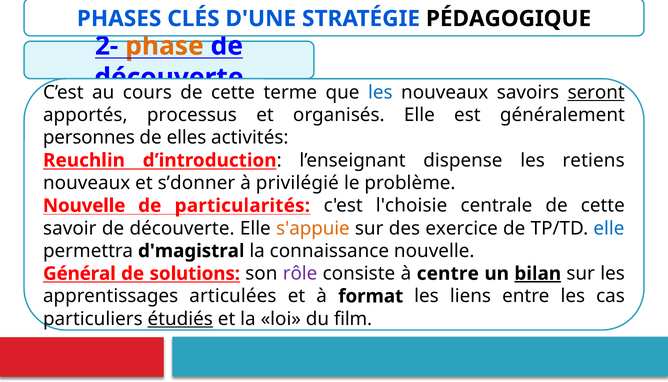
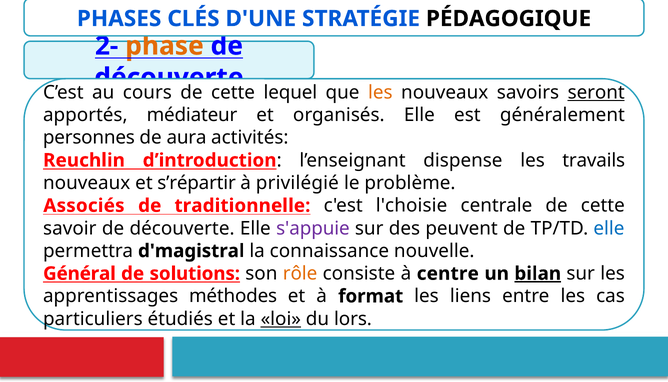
terme: terme -> lequel (290, 92)
les colour: blue -> orange (380, 92)
processus: processus -> médiateur (192, 115)
elles: elles -> aura (187, 138)
retiens: retiens -> travails (594, 160)
s’donner: s’donner -> s’répartir (197, 183)
Nouvelle: Nouvelle -> Associés (84, 206)
particularités: particularités -> traditionnelle (242, 206)
s'appuie colour: orange -> purple (313, 228)
exercice: exercice -> peuvent (462, 228)
rôle colour: purple -> orange (300, 273)
articulées: articulées -> méthodes (233, 296)
étudiés underline: present -> none (180, 319)
loi underline: none -> present (281, 319)
film: film -> lors (353, 319)
